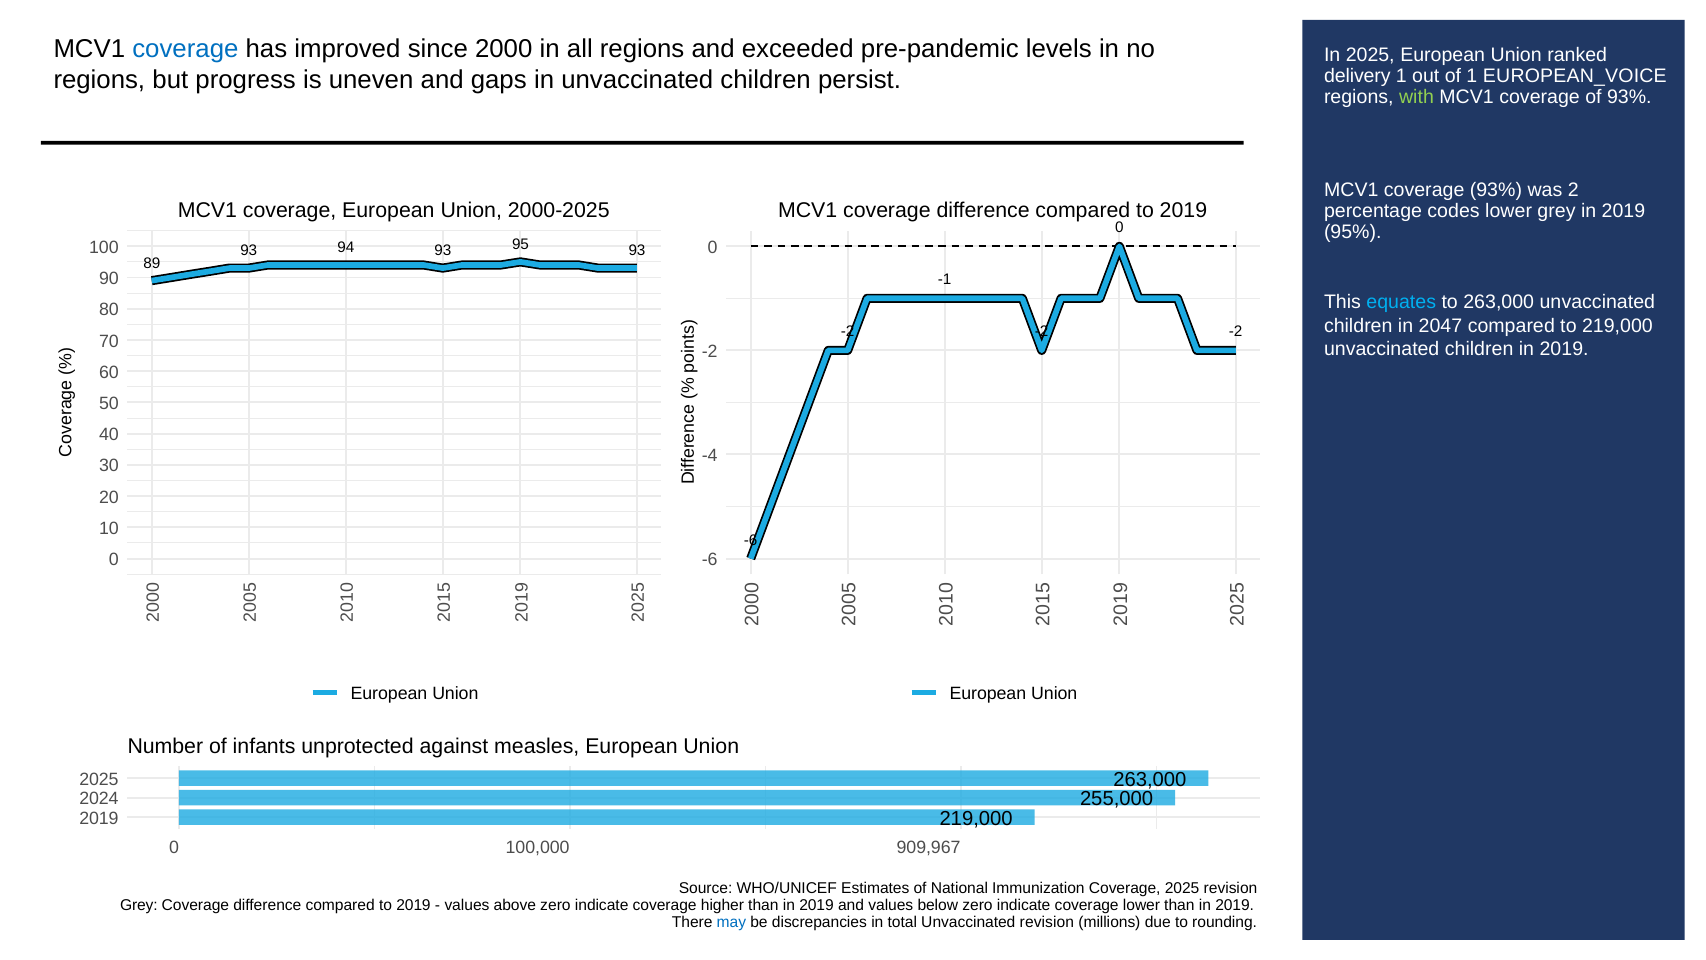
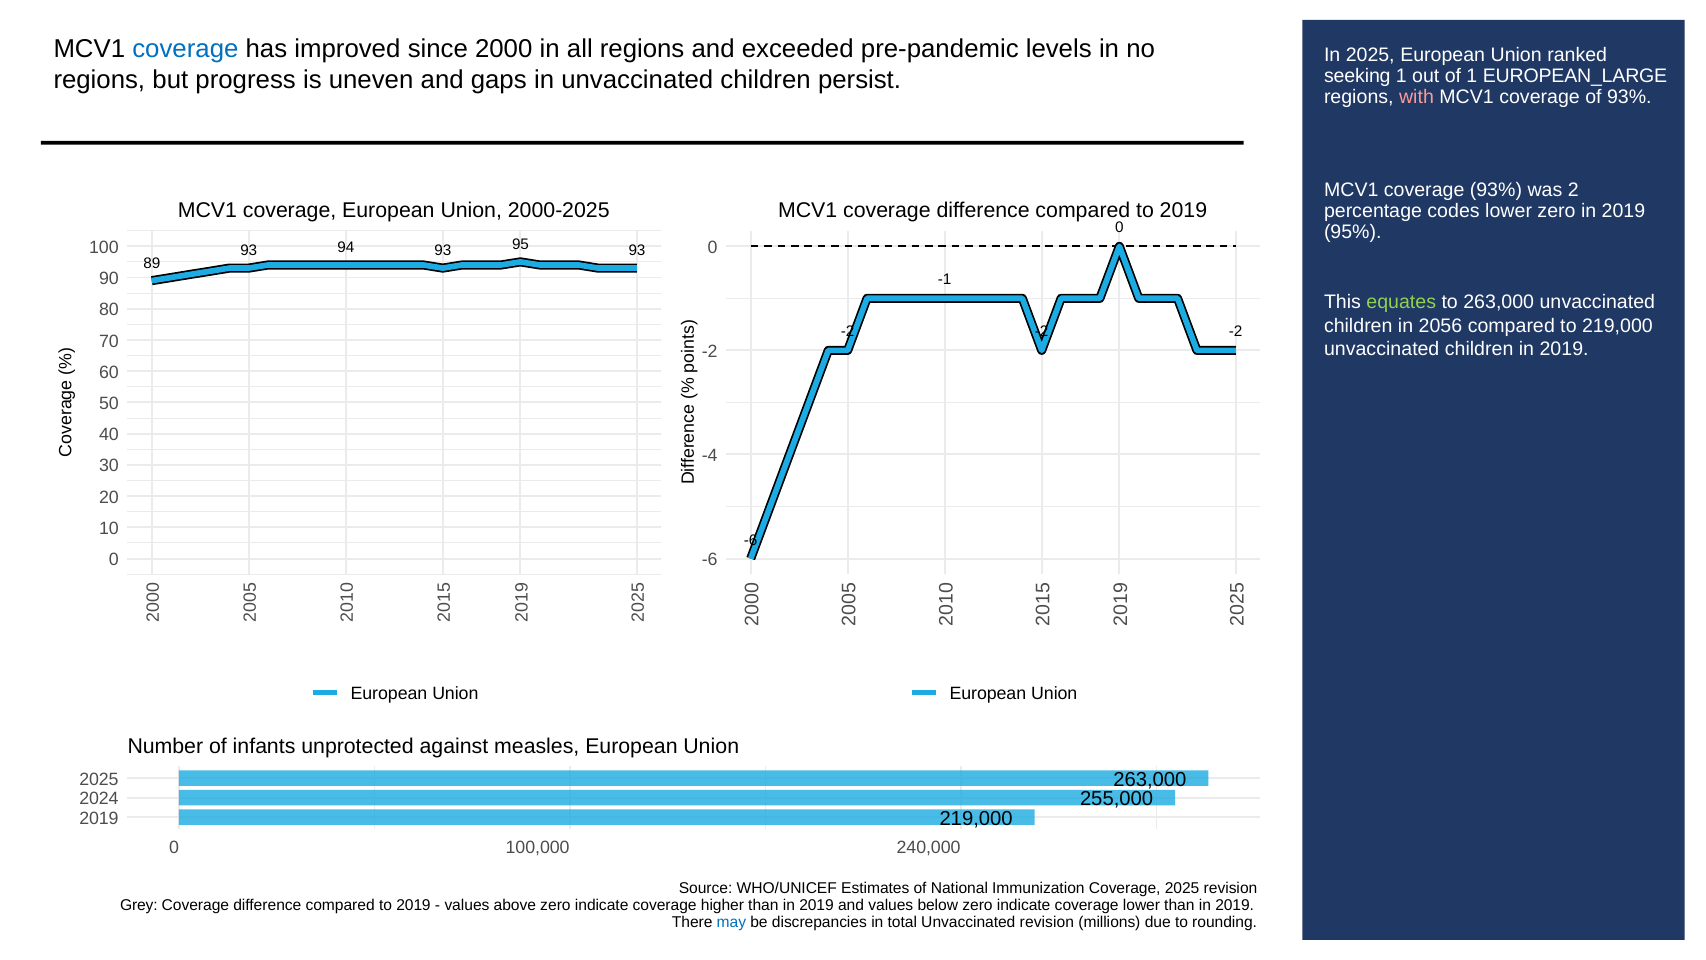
delivery: delivery -> seeking (1357, 76)
EUROPEAN_VOICE: EUROPEAN_VOICE -> EUROPEAN_LARGE (1575, 76)
with colour: light green -> pink (1416, 97)
lower grey: grey -> zero (1557, 211)
equates colour: light blue -> light green (1401, 302)
2047: 2047 -> 2056 (1440, 326)
909,967: 909,967 -> 240,000 (929, 847)
